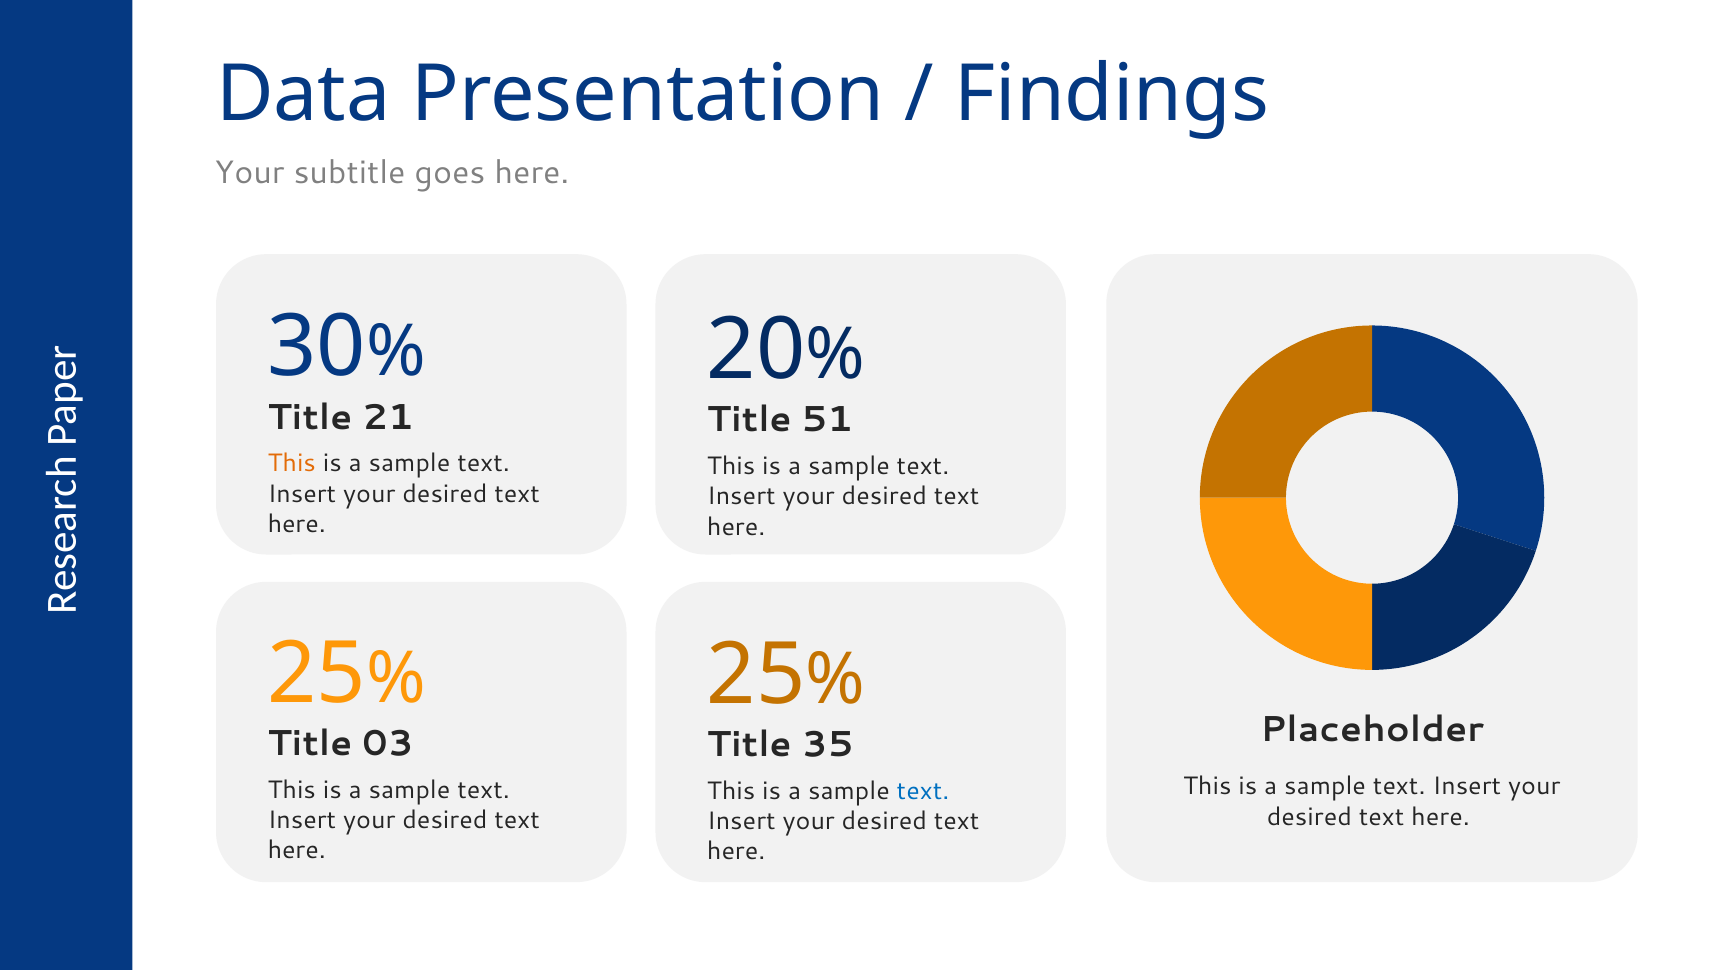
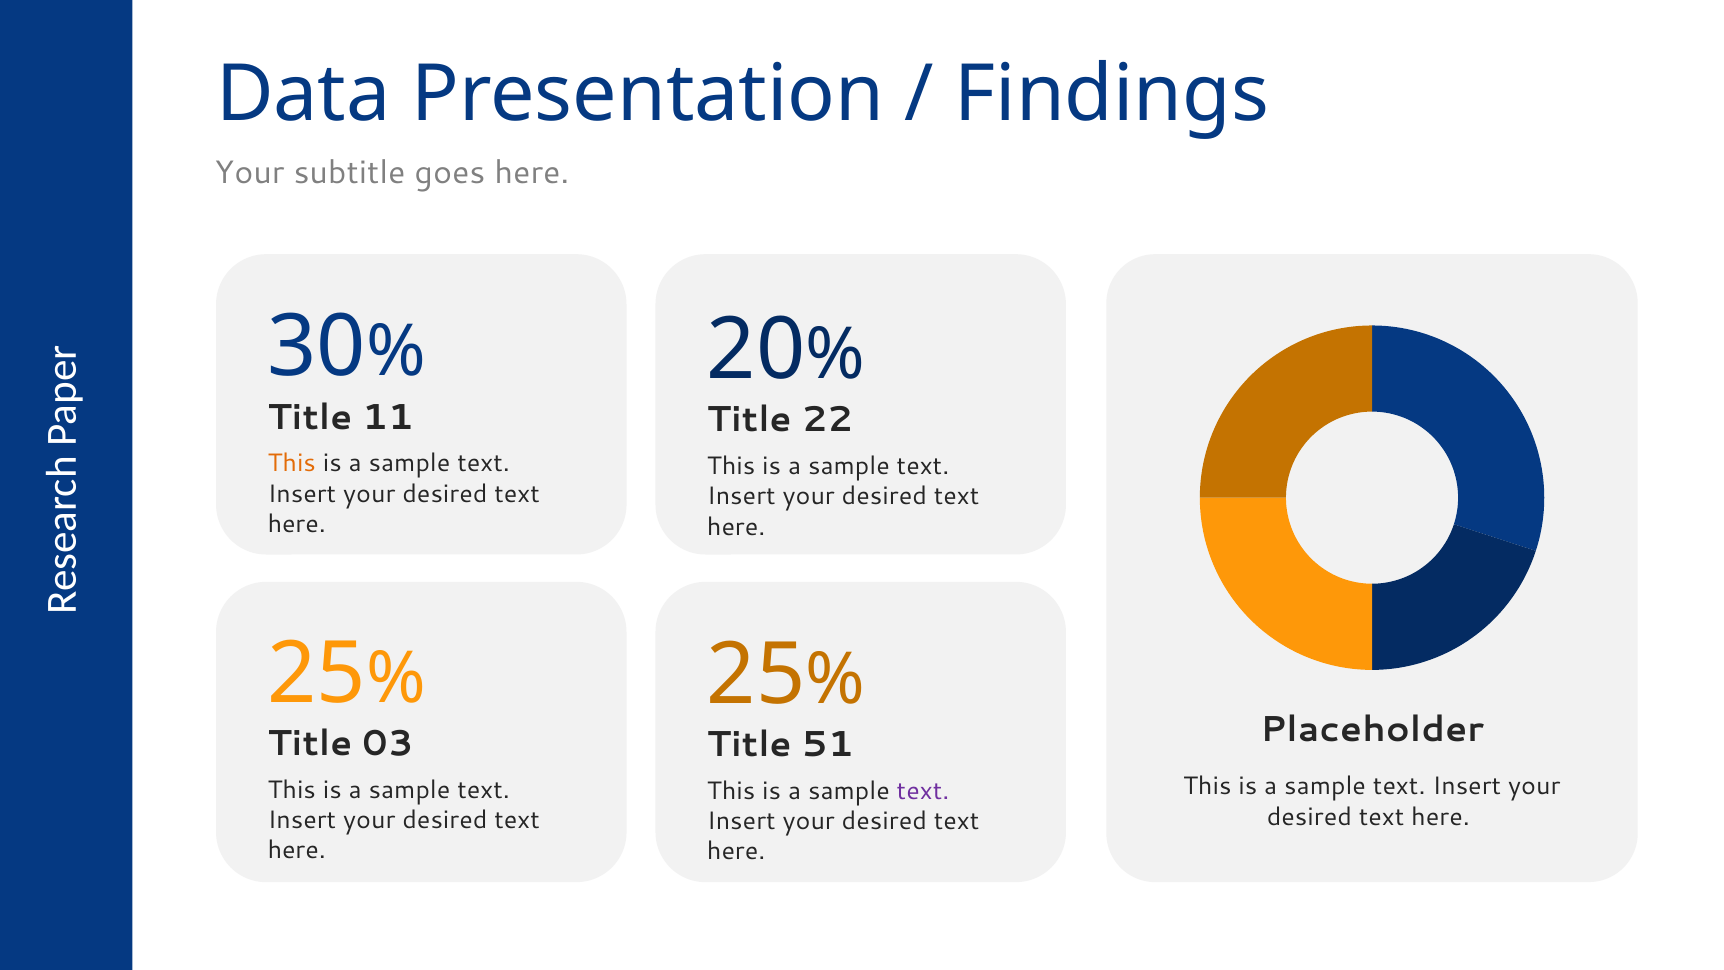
21: 21 -> 11 (388, 417)
51: 51 -> 22 (827, 420)
35: 35 -> 51 (828, 745)
text colour: blue -> purple (923, 791)
